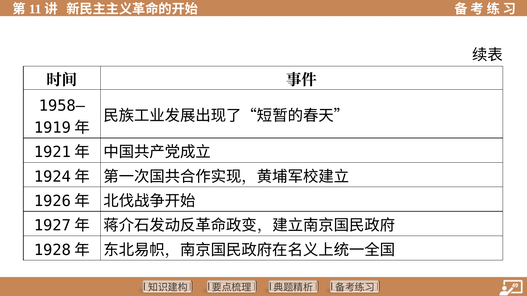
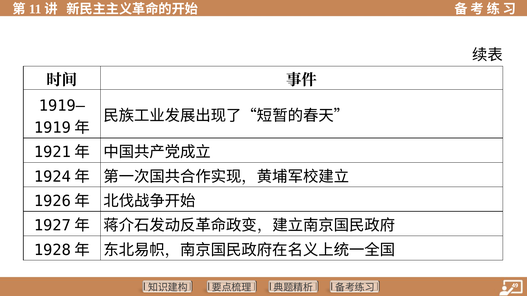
1958—: 1958— -> 1919— (62, 106)
